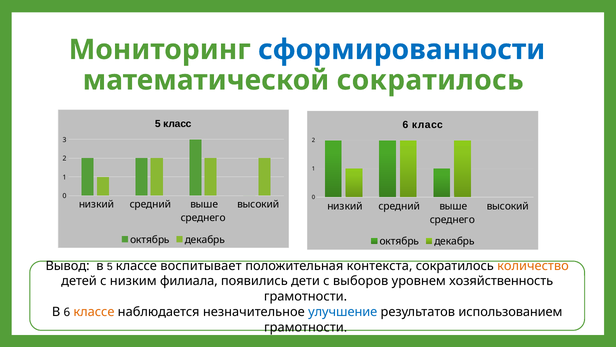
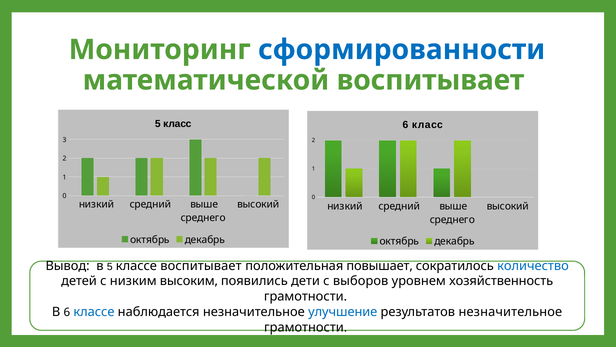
математической сократилось: сократилось -> воспитывает (430, 80)
контекста: контекста -> повышает (380, 265)
количество colour: orange -> blue (533, 265)
филиала: филиала -> высоким (189, 281)
классе colour: orange -> blue (94, 312)
результатов использованием: использованием -> незначительное (510, 312)
